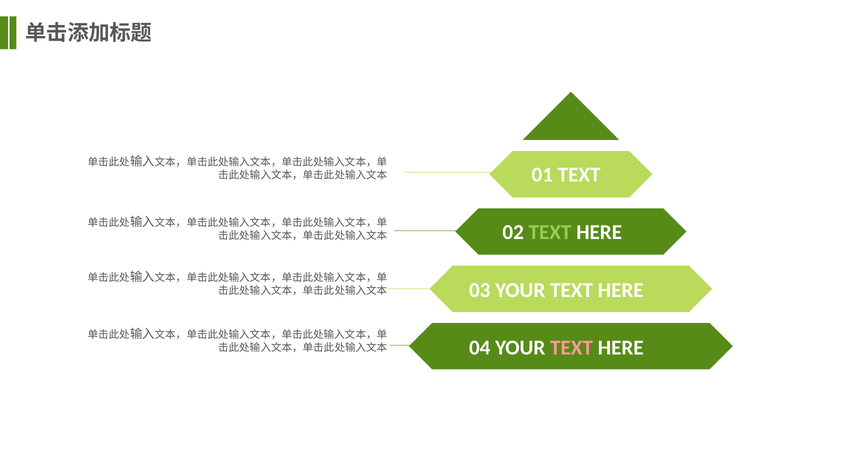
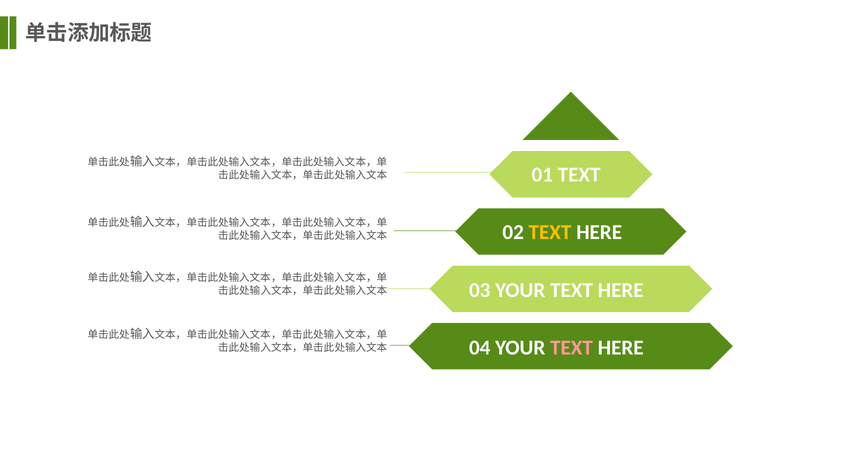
TEXT colour: light green -> yellow (550, 232)
